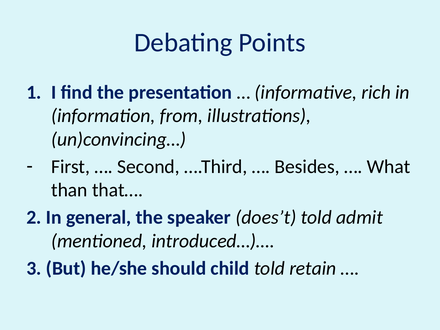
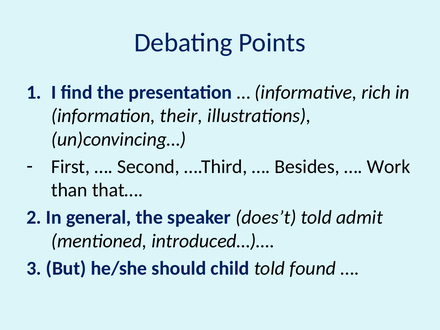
from: from -> their (181, 116)
What: What -> Work (389, 167)
retain: retain -> found (313, 268)
